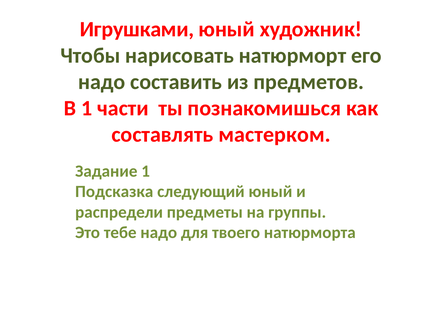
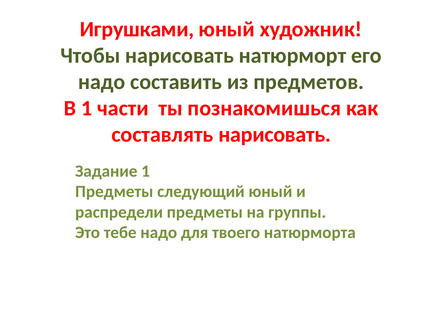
составлять мастерком: мастерком -> нарисовать (275, 135)
Подсказка: Подсказка -> Предметы (114, 192)
